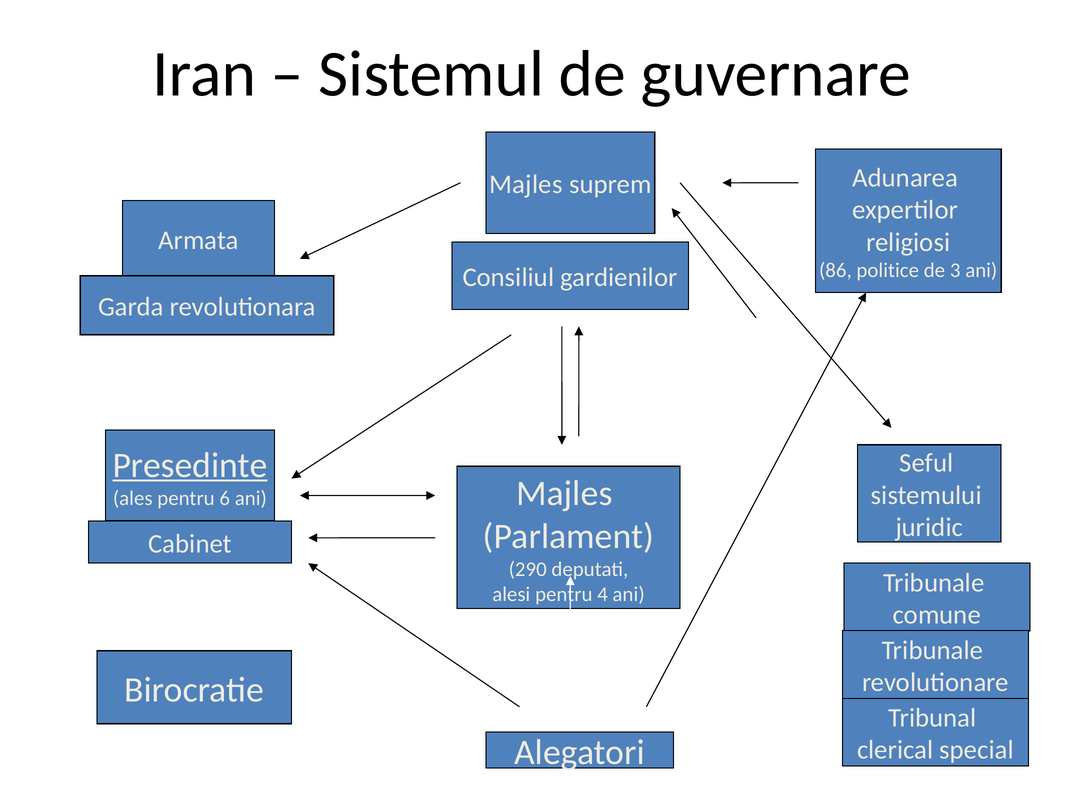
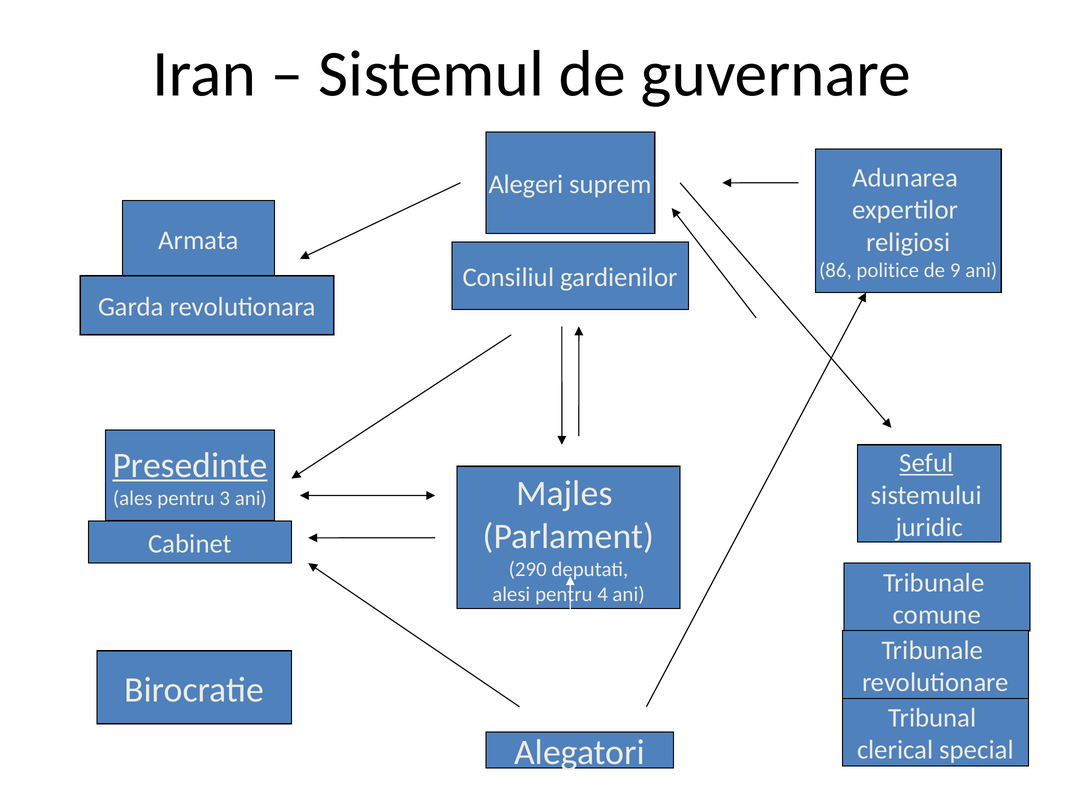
Majles: Majles -> Alegeri (526, 185)
3: 3 -> 9 (955, 270)
Seful underline: none -> present (926, 463)
6: 6 -> 3 (225, 498)
